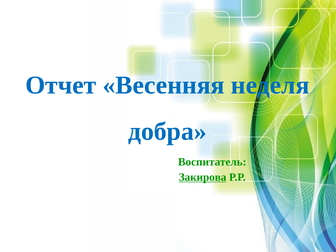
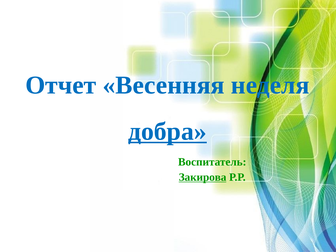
добра underline: none -> present (167, 131)
